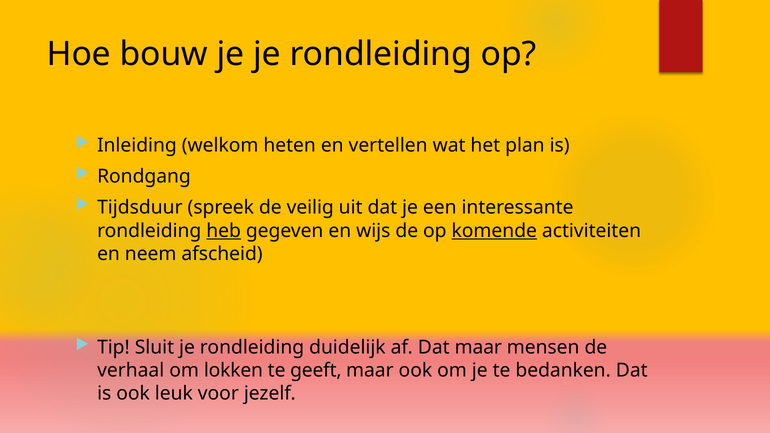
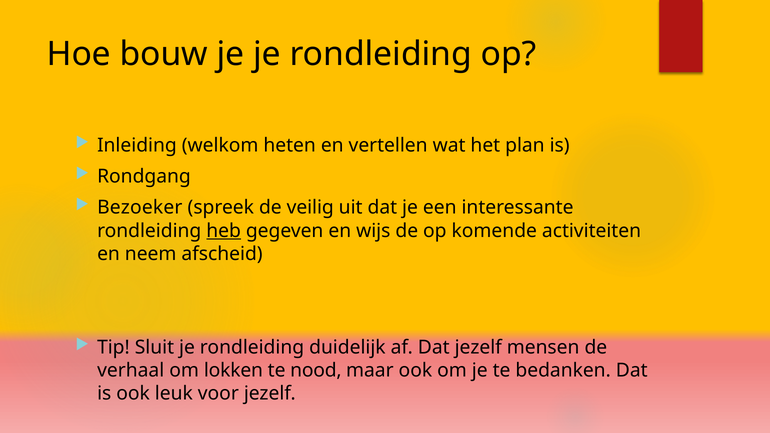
Tijdsduur: Tijdsduur -> Bezoeker (140, 208)
komende underline: present -> none (494, 231)
Dat maar: maar -> jezelf (478, 347)
geeft: geeft -> nood (316, 370)
